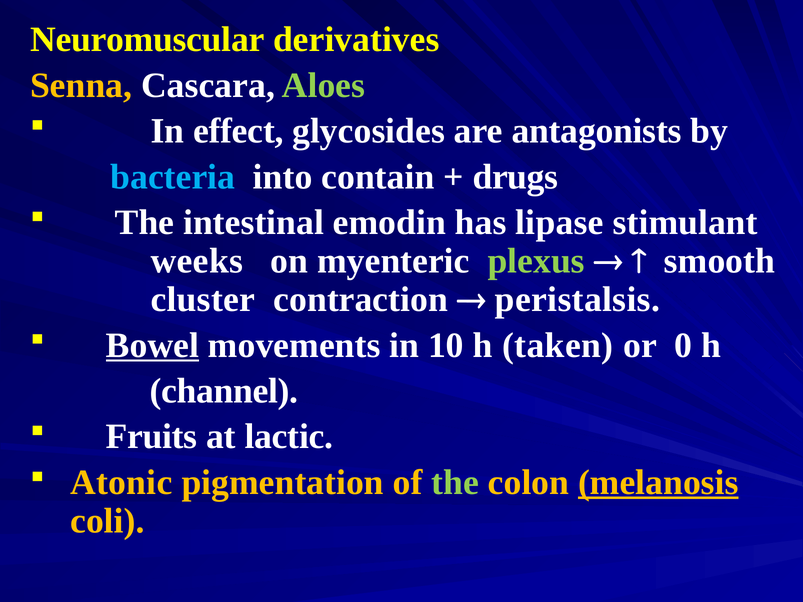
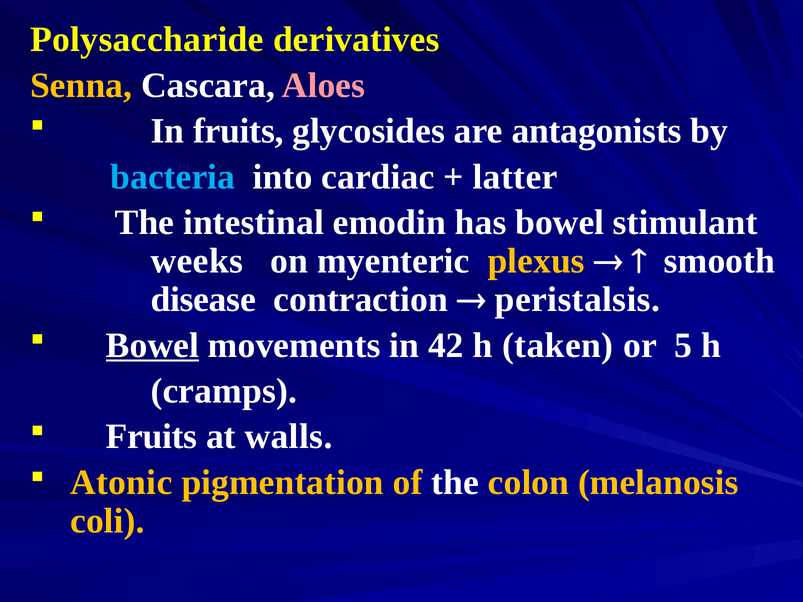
Neuromuscular: Neuromuscular -> Polysaccharide (147, 40)
Aloes colour: light green -> pink (323, 85)
In effect: effect -> fruits (238, 131)
contain: contain -> cardiac (378, 177)
drugs: drugs -> latter (515, 177)
has lipase: lipase -> bowel (560, 223)
plexus colour: light green -> yellow (536, 261)
cluster: cluster -> disease (203, 300)
10: 10 -> 42 (446, 345)
0: 0 -> 5 (683, 345)
channel: channel -> cramps (224, 391)
lactic: lactic -> walls (289, 437)
the colour: light green -> white (455, 483)
melanosis underline: present -> none (658, 483)
